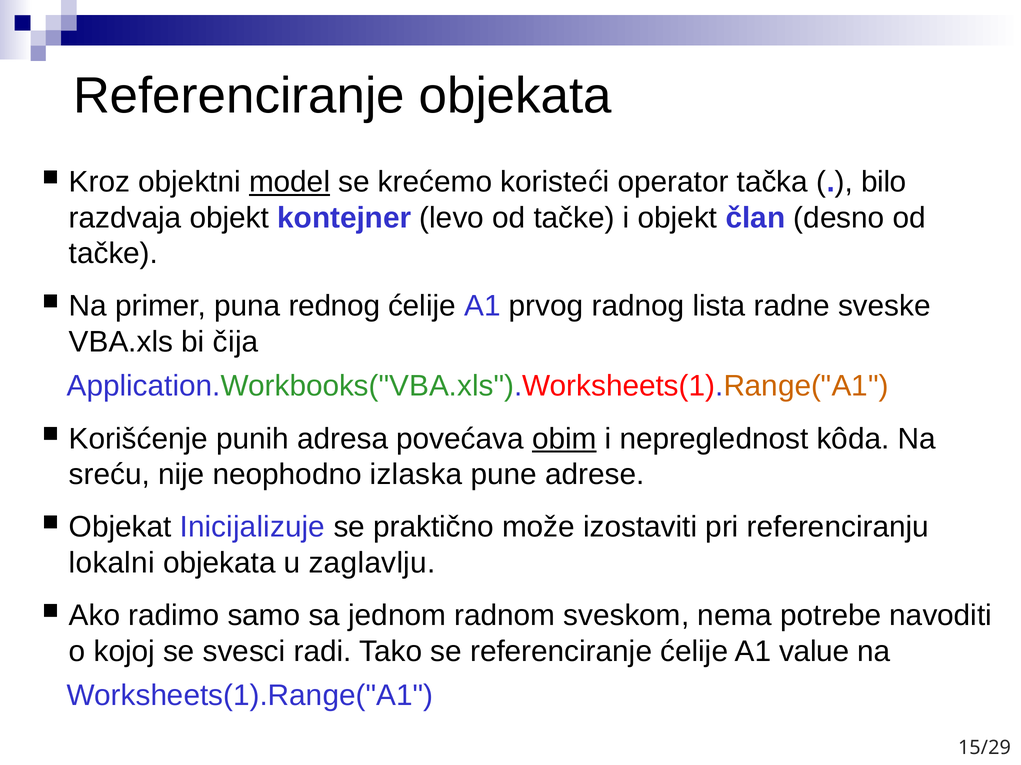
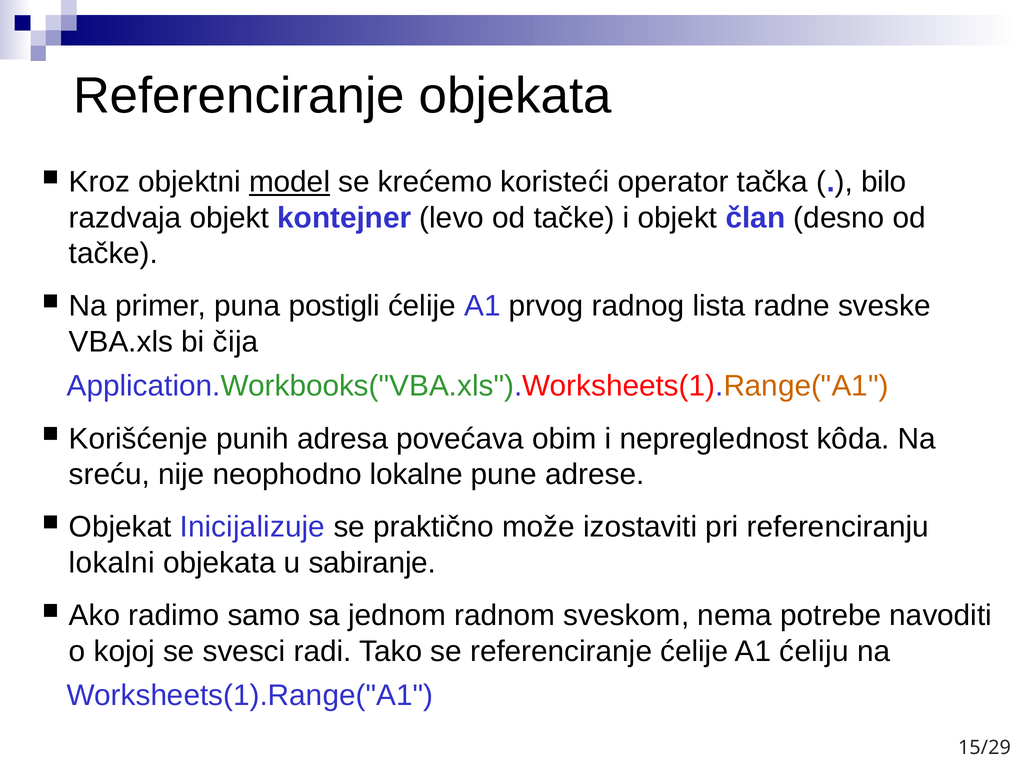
rednog: rednog -> postigli (334, 306)
obim underline: present -> none (564, 439)
izlaska: izlaska -> lokalne (416, 475)
zaglavlju: zaglavlju -> sabiranje (372, 563)
value: value -> ćeliju (814, 652)
